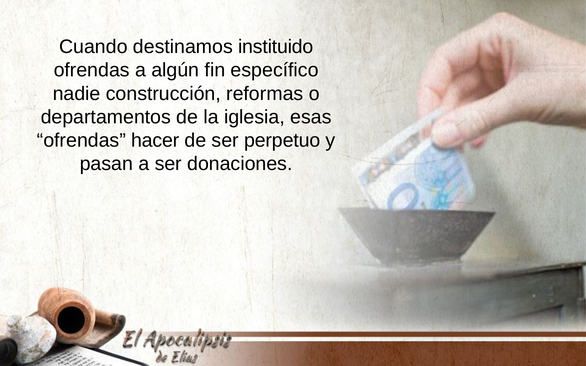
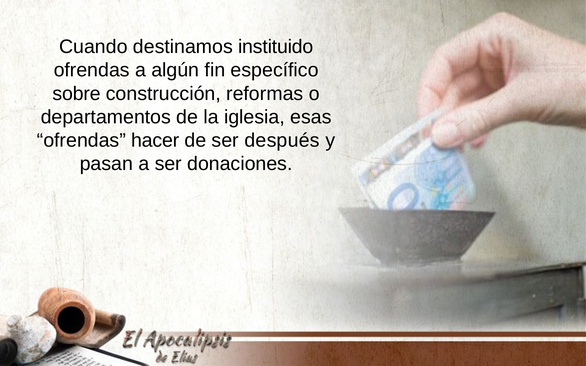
nadie: nadie -> sobre (77, 94)
perpetuo: perpetuo -> después (282, 141)
